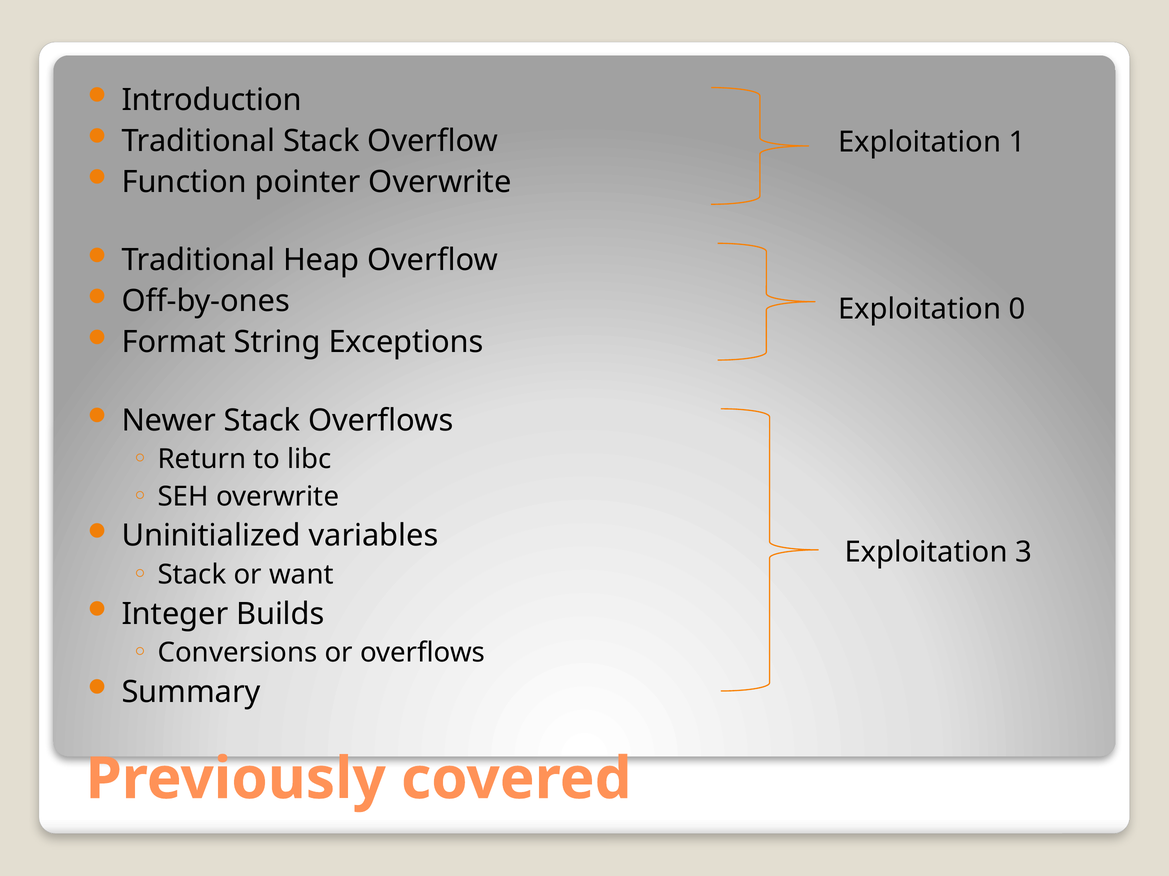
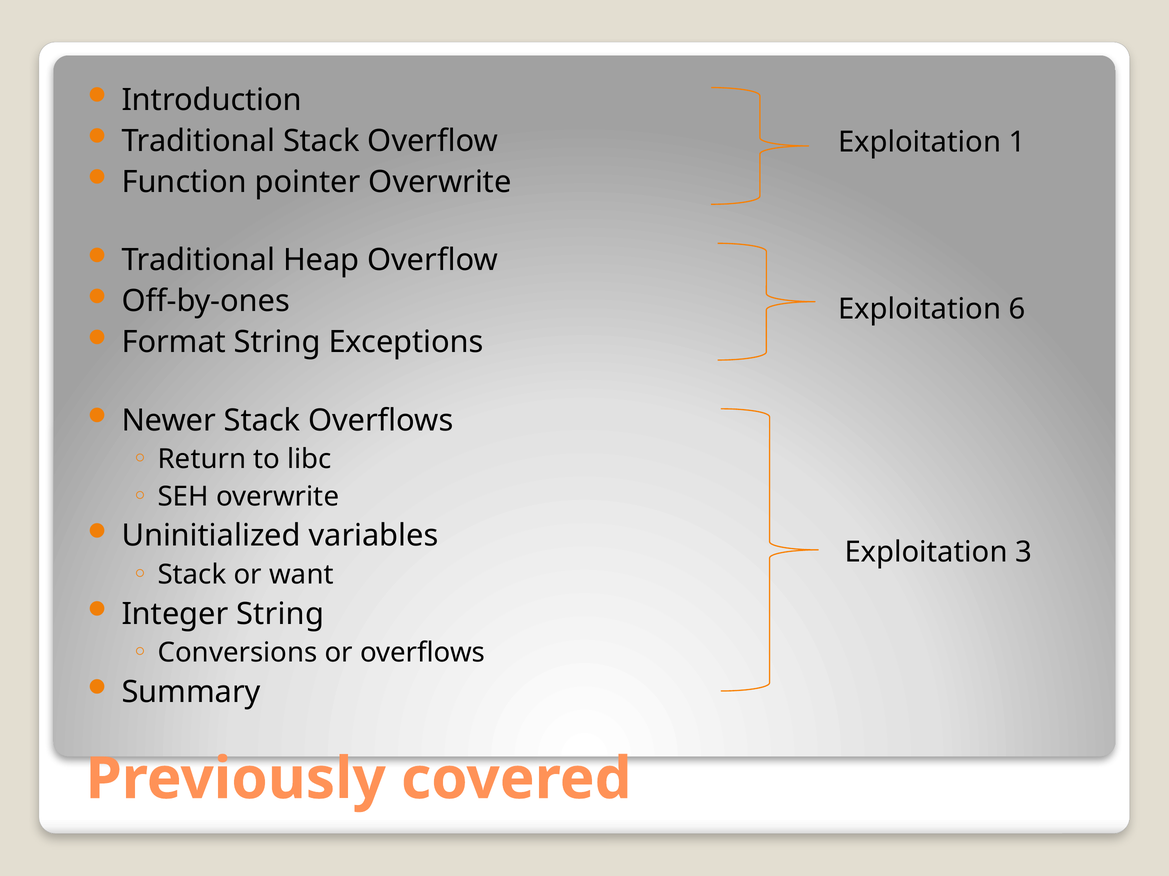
0: 0 -> 6 (1017, 309)
Integer Builds: Builds -> String (280, 615)
